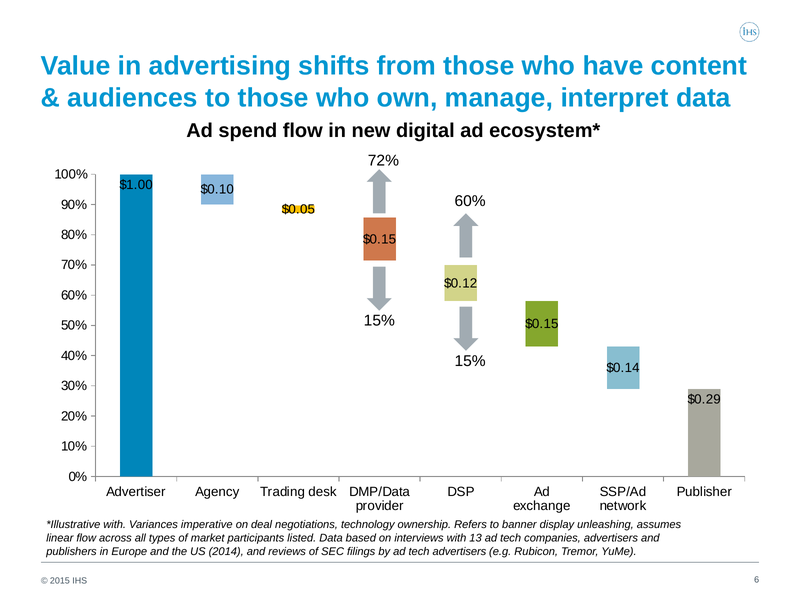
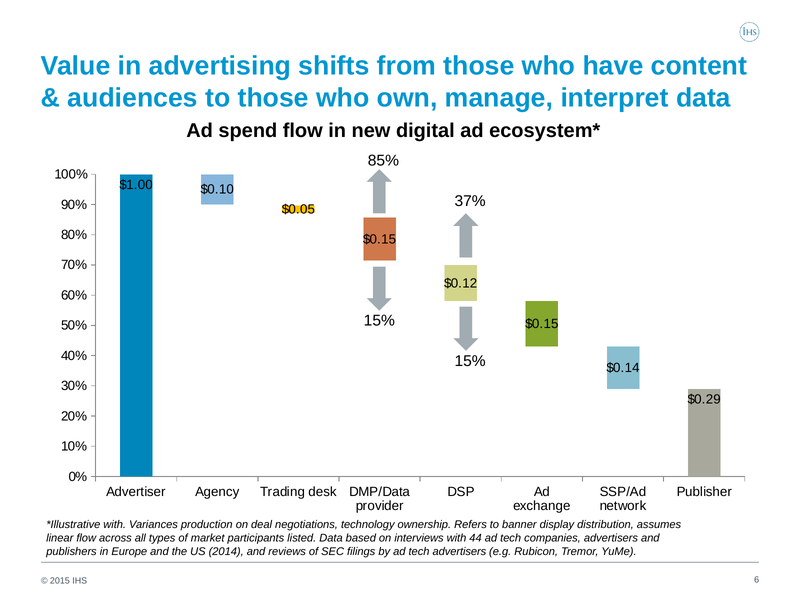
72%: 72% -> 85% (383, 161)
60%: 60% -> 37% (470, 201)
imperative: imperative -> production (207, 525)
unleashing: unleashing -> distribution (605, 525)
13: 13 -> 44 (476, 538)
